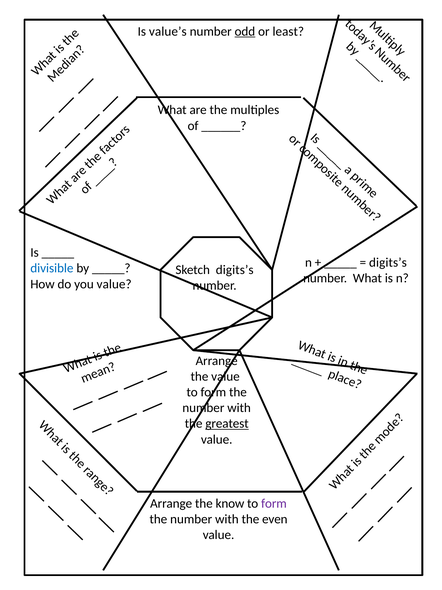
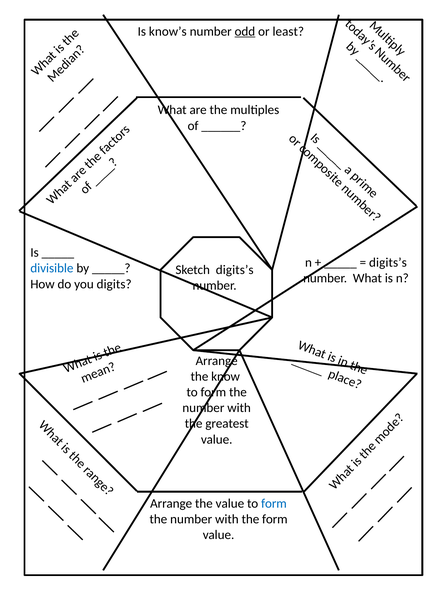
value’s: value’s -> know’s (168, 31)
you value: value -> digits (114, 284)
the value: value -> know (226, 376)
greatest underline: present -> none (227, 423)
the know: know -> value (230, 503)
form colour: purple -> blue (274, 503)
the even: even -> form (275, 518)
